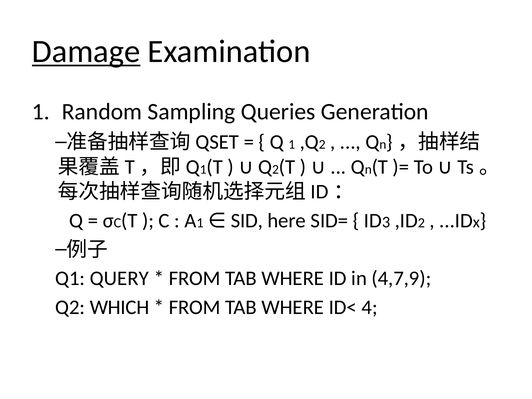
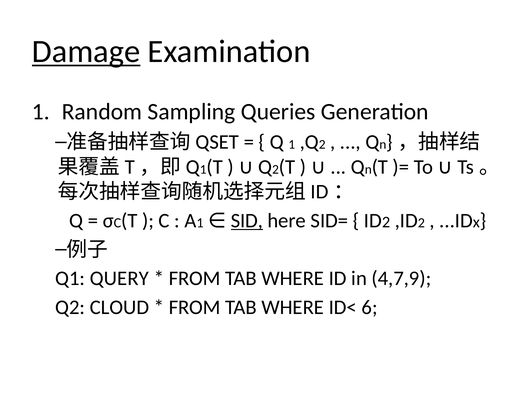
3: 3 -> 2 (386, 222)
SID underline: none -> present (247, 221)
WHICH: WHICH -> CLOUD (119, 307)
4: 4 -> 6 (370, 307)
